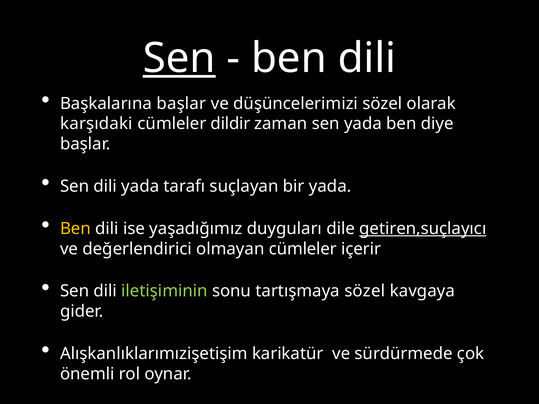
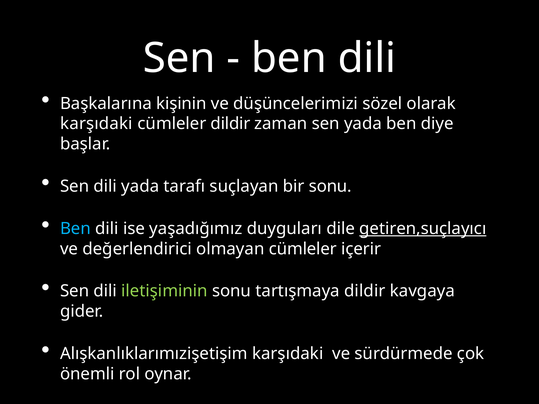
Sen underline: present -> none (179, 58)
Başkalarına başlar: başlar -> kişinin (181, 104)
bir yada: yada -> sonu (330, 186)
Ben colour: yellow -> light blue (75, 229)
tartışmaya sözel: sözel -> dildir (365, 291)
Alışkanlıklarımızişetişim karikatür: karikatür -> karşıdaki (288, 354)
